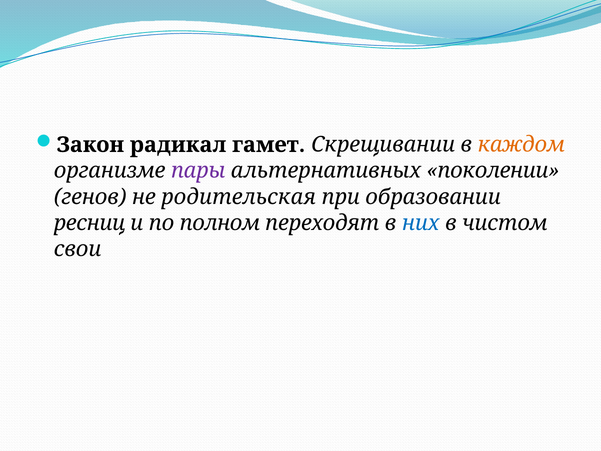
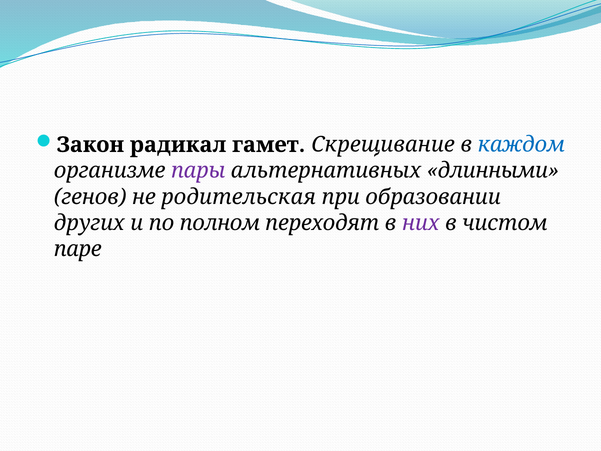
Скрещивании: Скрещивании -> Скрещивание (383, 145)
каждом colour: orange -> blue (521, 145)
поколении: поколении -> длинными (493, 171)
ресниц: ресниц -> других (89, 223)
них colour: blue -> purple (421, 223)
свои: свои -> паре (78, 249)
